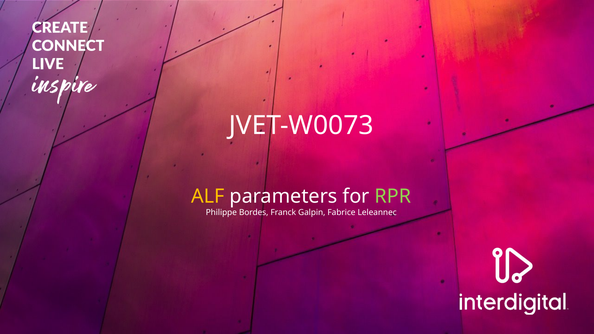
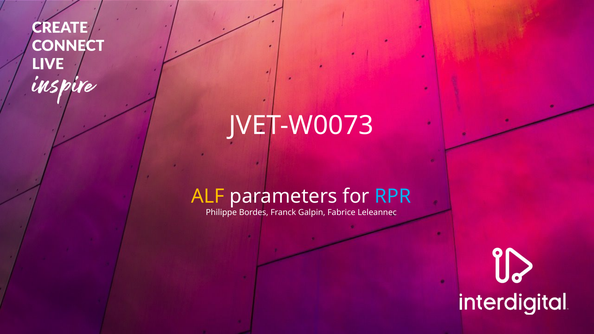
RPR colour: light green -> light blue (393, 196)
